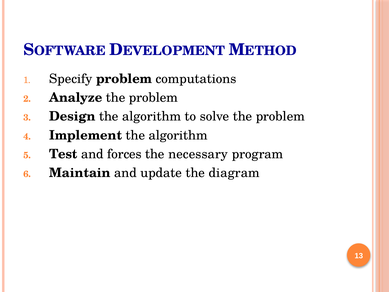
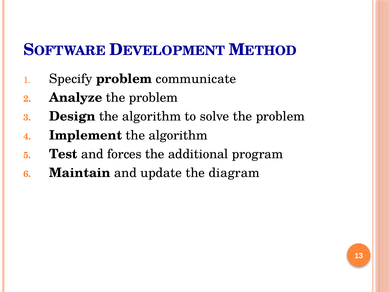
computations: computations -> communicate (196, 79)
necessary: necessary -> additional (198, 154)
